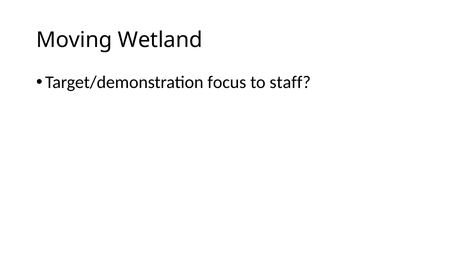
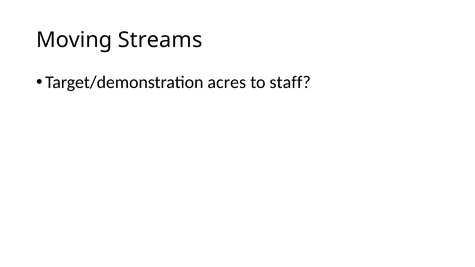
Wetland: Wetland -> Streams (160, 40)
focus: focus -> acres (227, 82)
